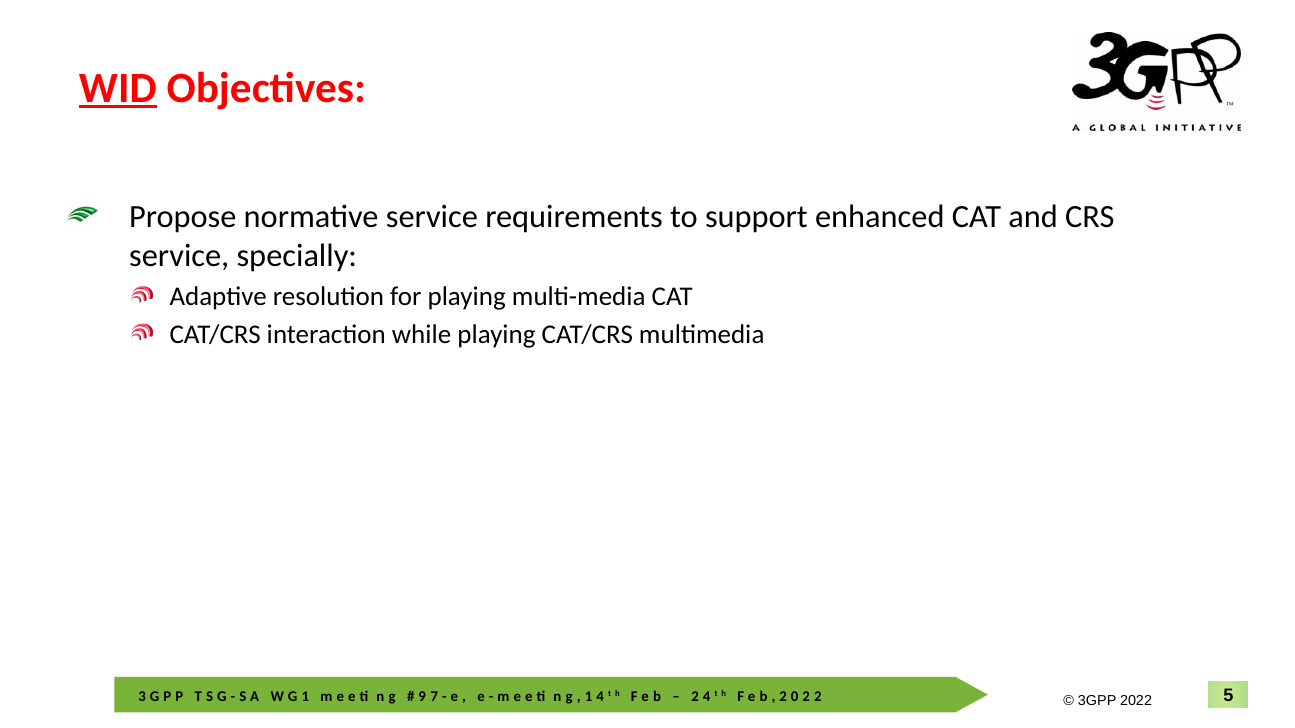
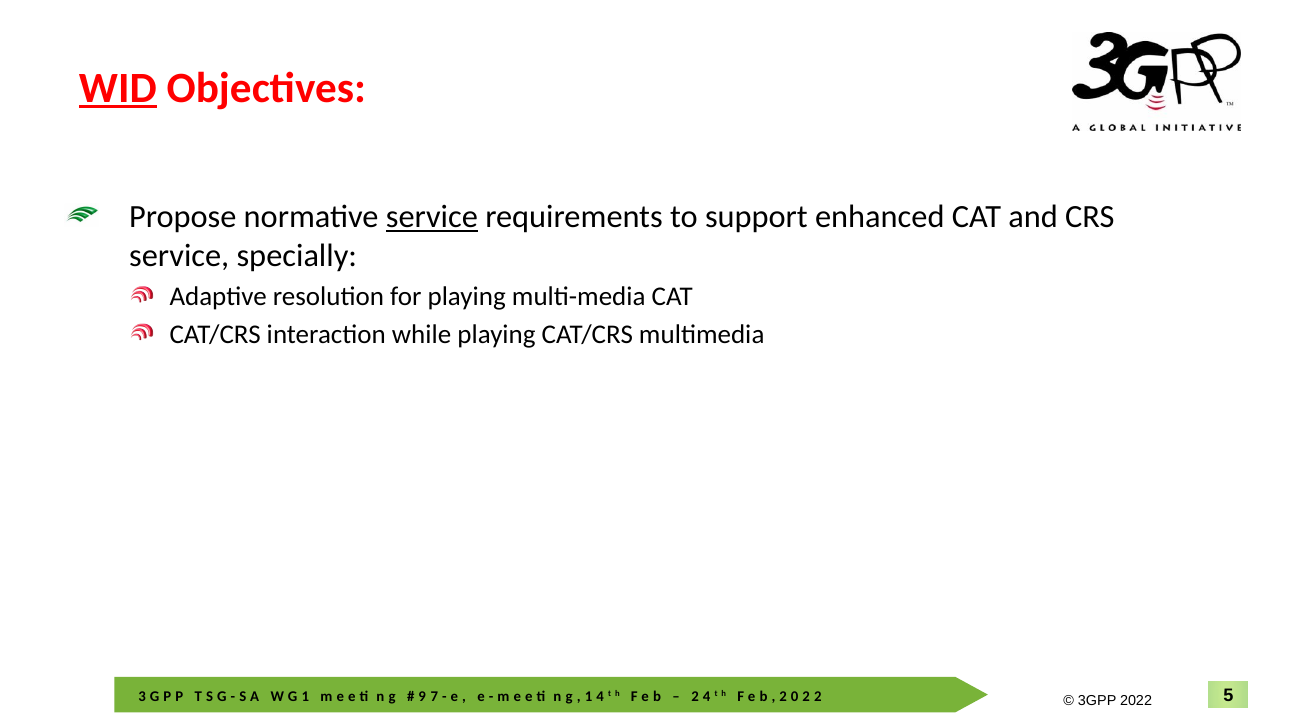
service underline: none -> present (432, 217)
